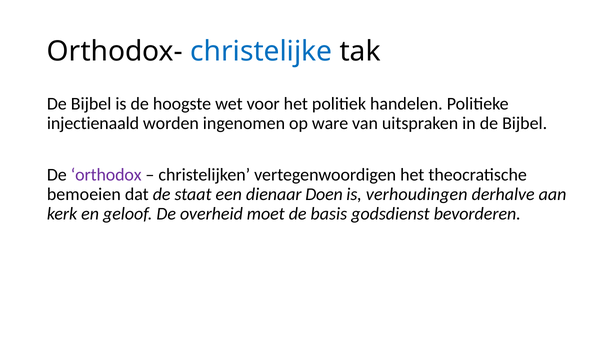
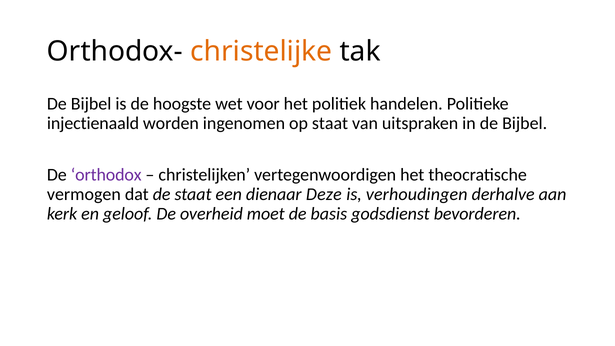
christelijke colour: blue -> orange (261, 52)
op ware: ware -> staat (330, 123)
bemoeien: bemoeien -> vermogen (84, 194)
Doen: Doen -> Deze (324, 194)
